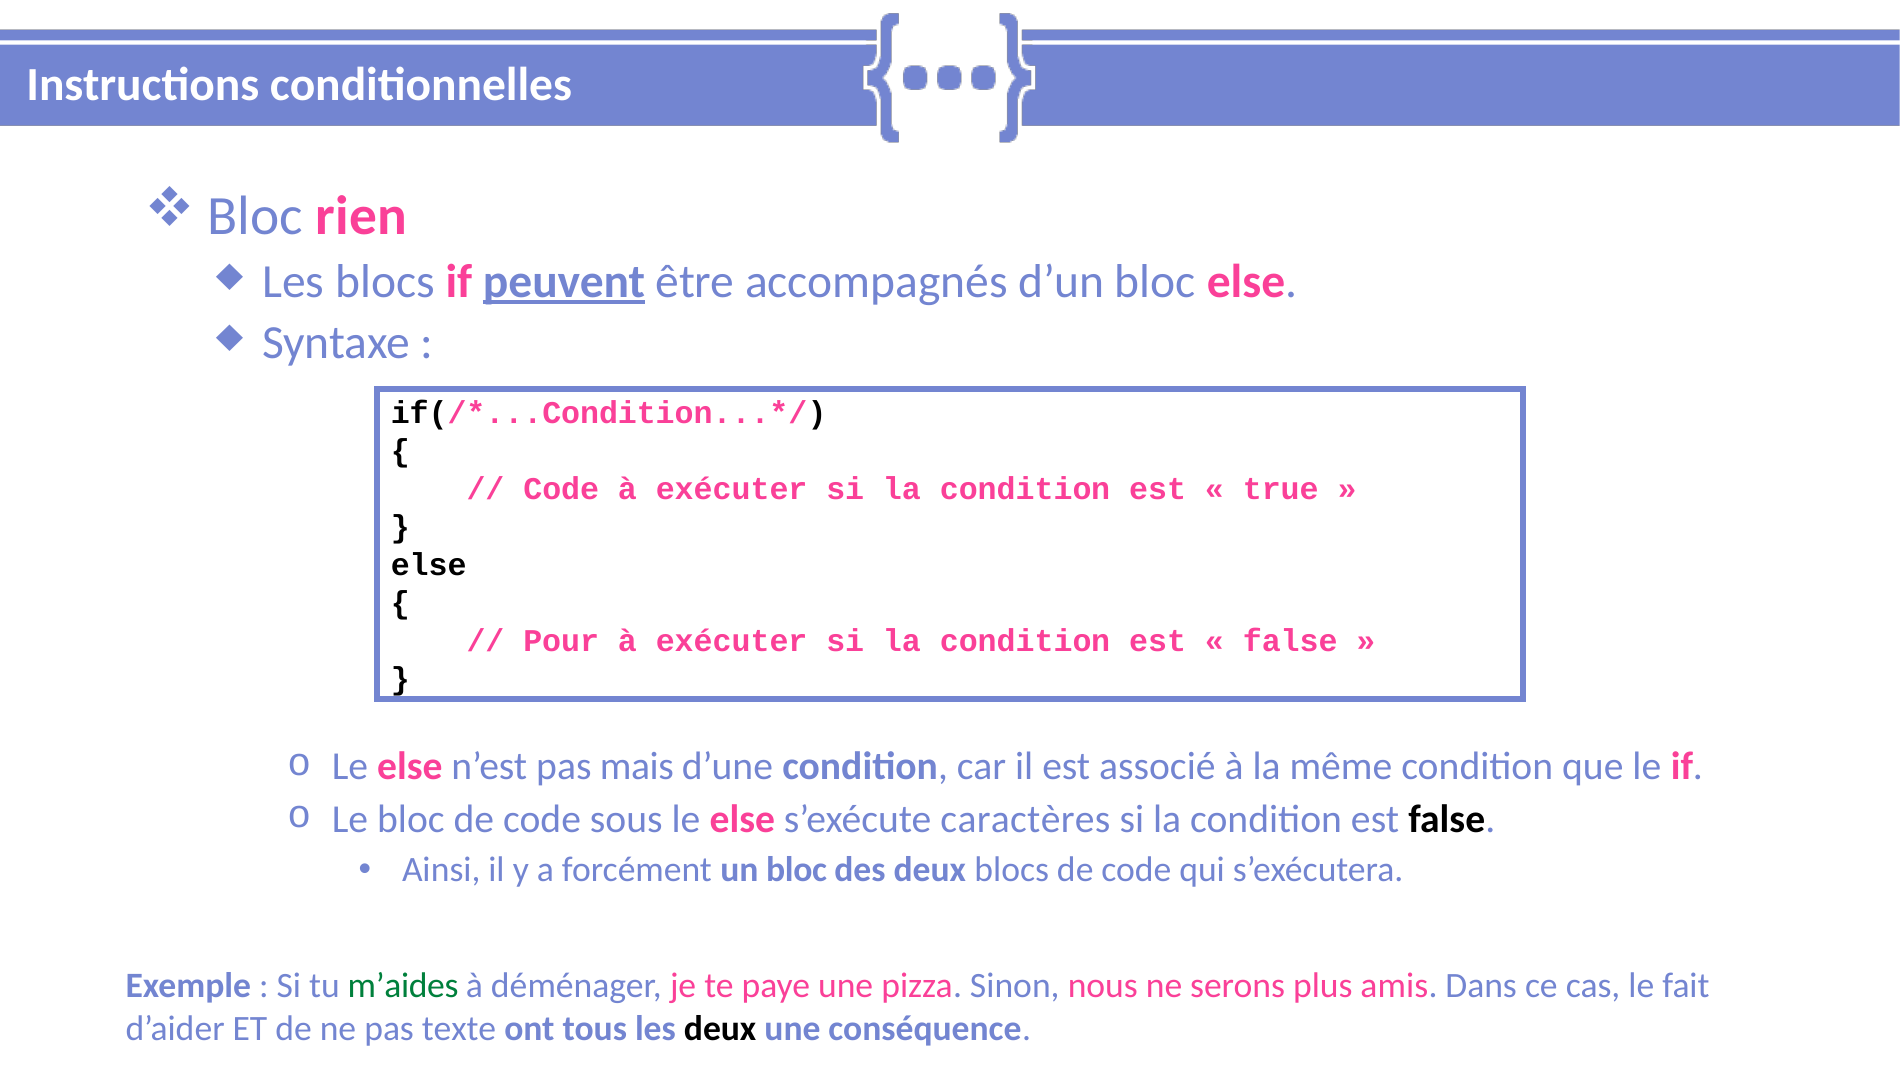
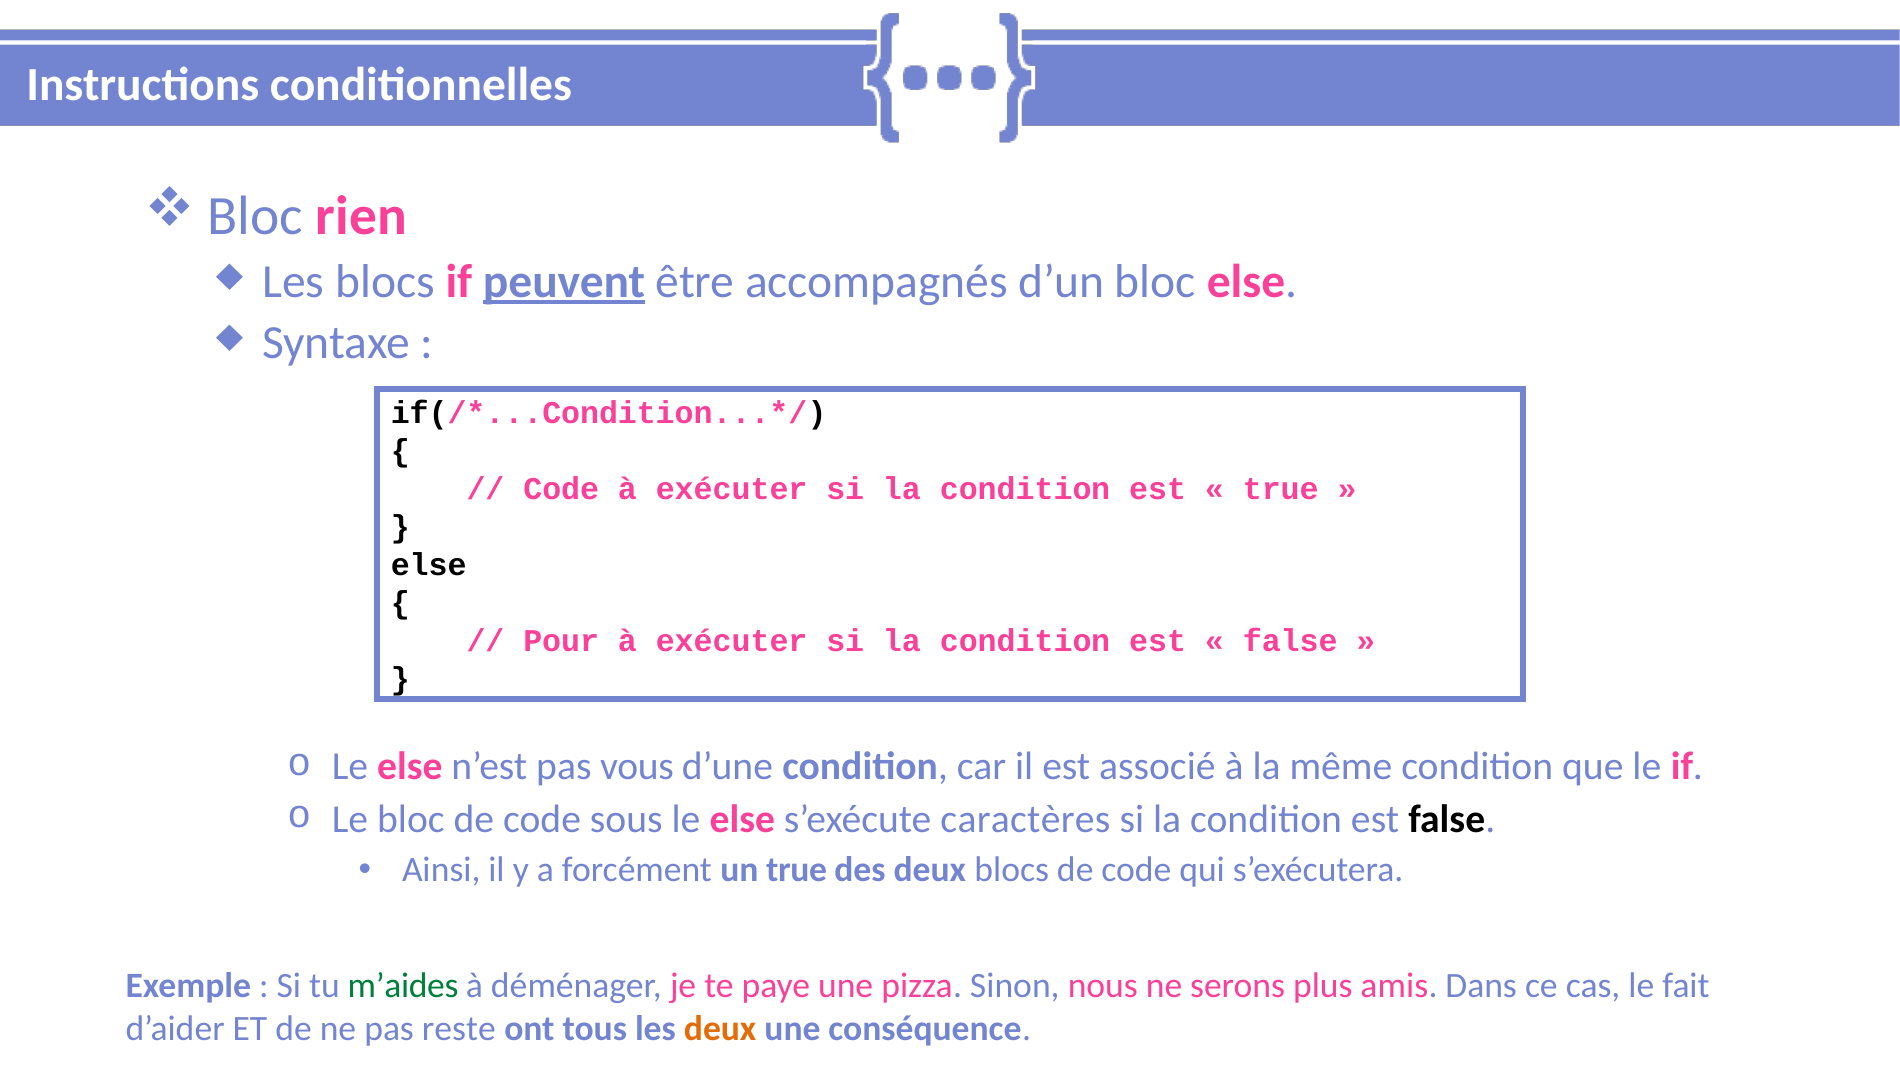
mais: mais -> vous (637, 767)
un bloc: bloc -> true (797, 870)
texte: texte -> reste (459, 1028)
deux colour: black -> orange (720, 1028)
